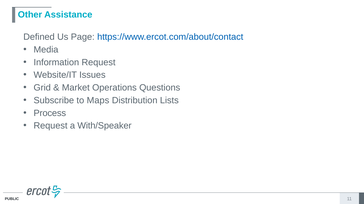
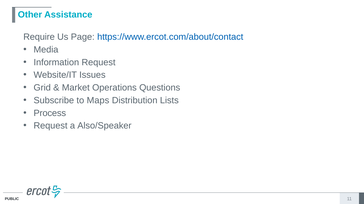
Defined: Defined -> Require (39, 37)
With/Speaker: With/Speaker -> Also/Speaker (104, 126)
